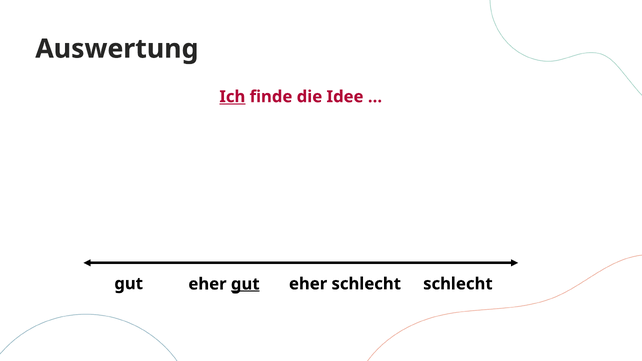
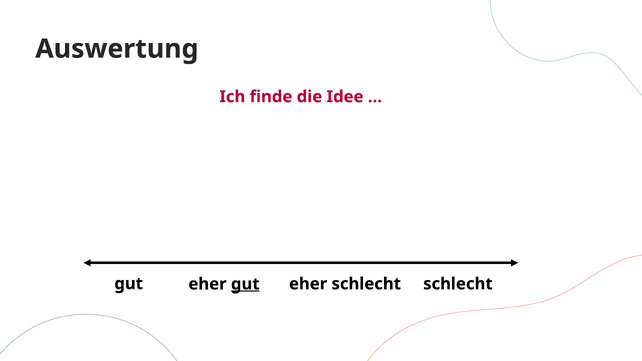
Ich underline: present -> none (232, 97)
